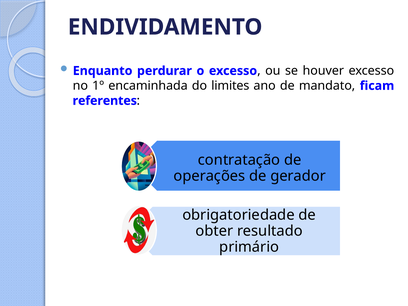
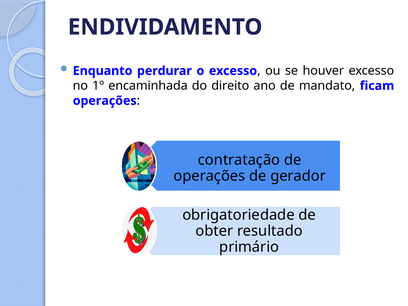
limites: limites -> direito (230, 86)
referentes: referentes -> operações (105, 101)
